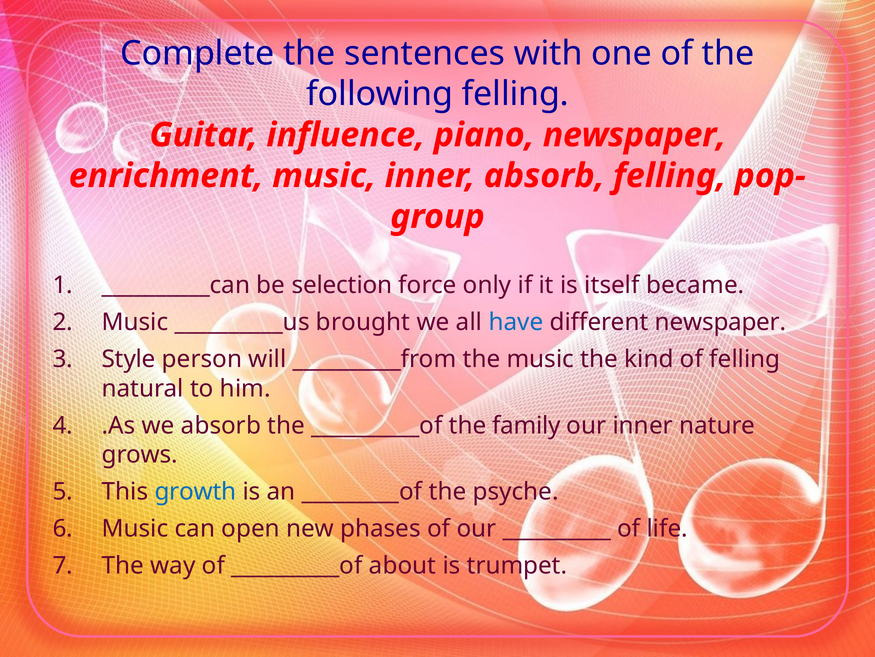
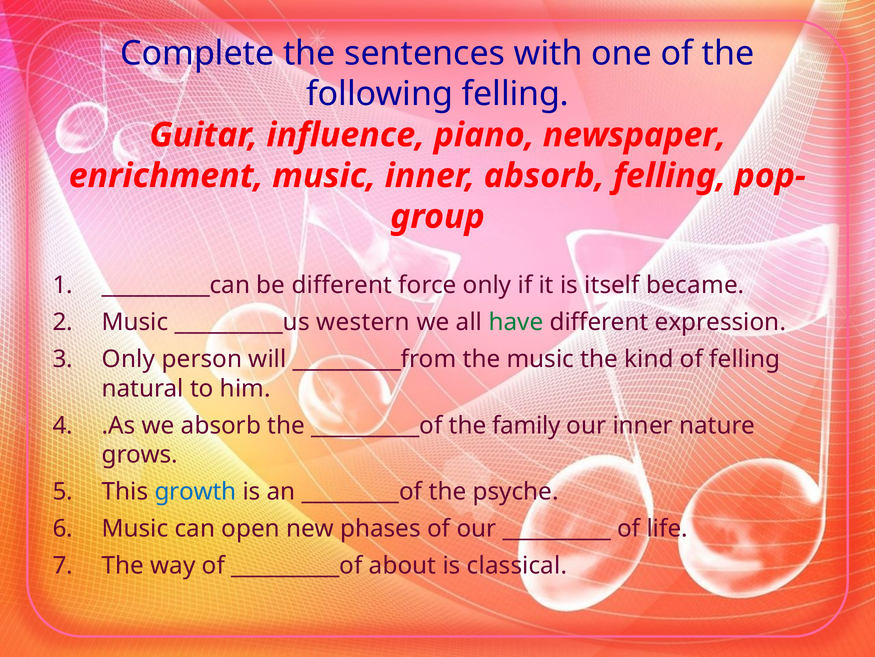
be selection: selection -> different (342, 285)
brought: brought -> western (363, 322)
have colour: blue -> green (516, 322)
different newspaper: newspaper -> expression (720, 322)
Style: Style -> Only (129, 359)
trumpet: trumpet -> classical (517, 565)
